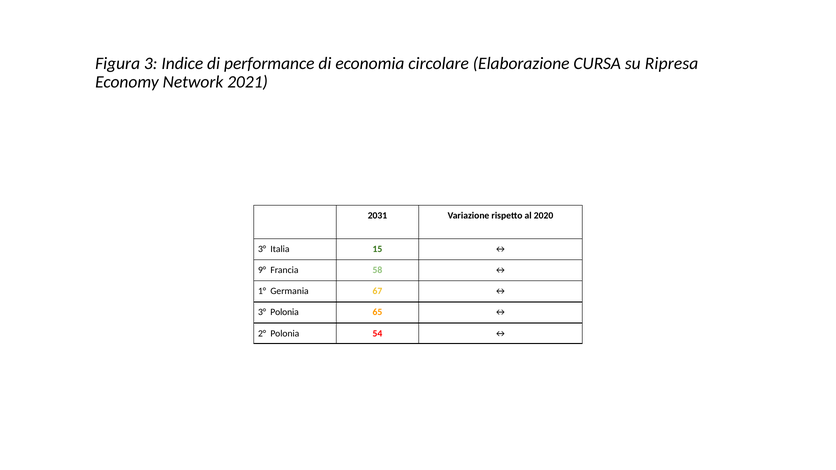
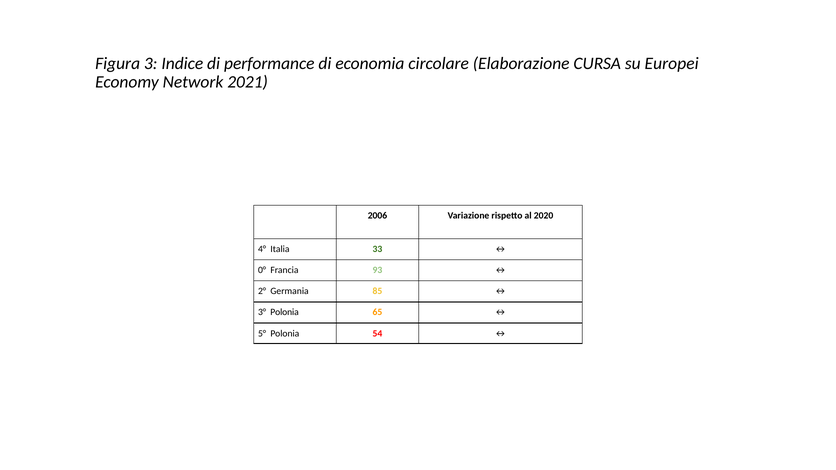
Ripresa: Ripresa -> Europei (672, 63)
2031: 2031 -> 2006 (377, 216)
3°: 3° -> 4° (262, 249)
15: 15 -> 33 (377, 249)
9°: 9° -> 0° (262, 270)
58: 58 -> 93 (377, 270)
1°: 1° -> 2° (262, 291)
67: 67 -> 85 (377, 291)
2°: 2° -> 5° (262, 334)
